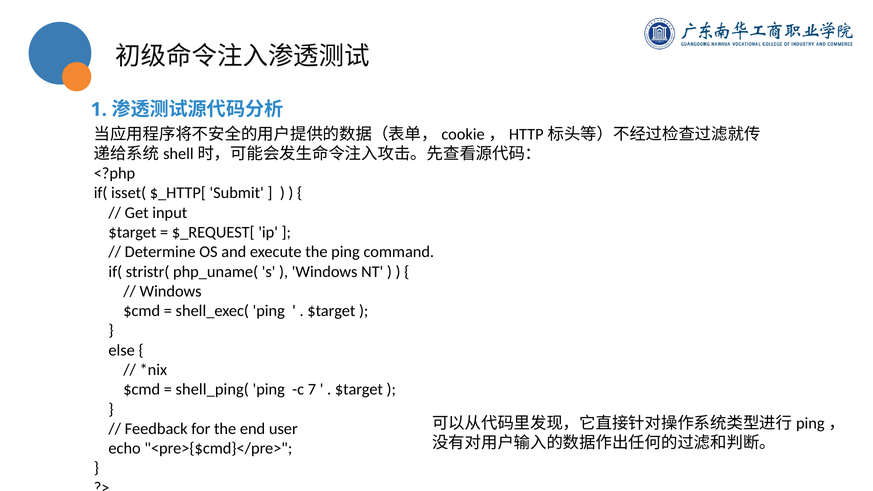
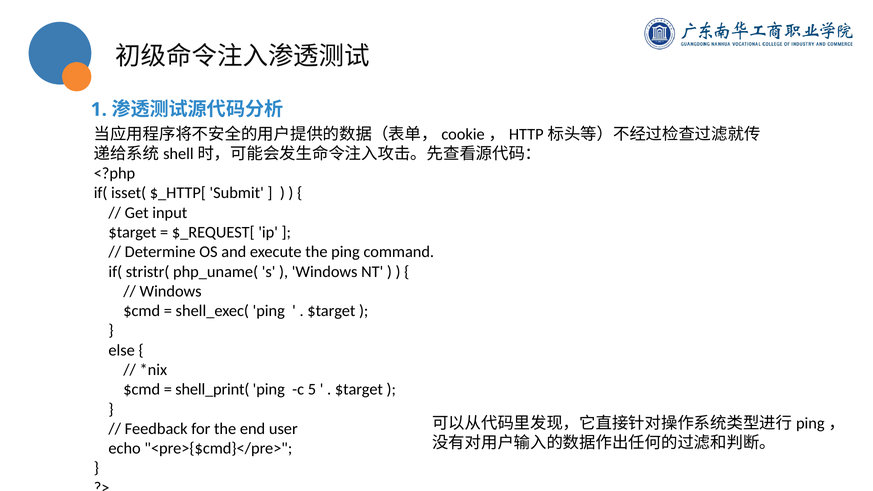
shell_ping(: shell_ping( -> shell_print( (212, 390)
7: 7 -> 5 (312, 390)
